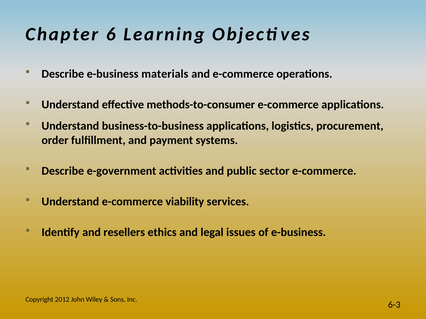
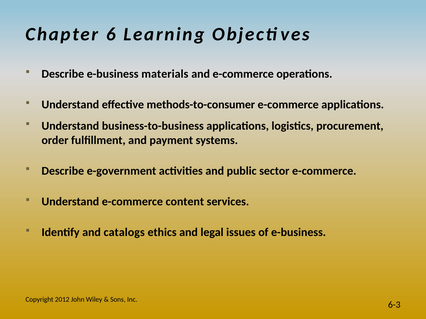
viability: viability -> content (185, 202)
resellers: resellers -> catalogs (124, 233)
